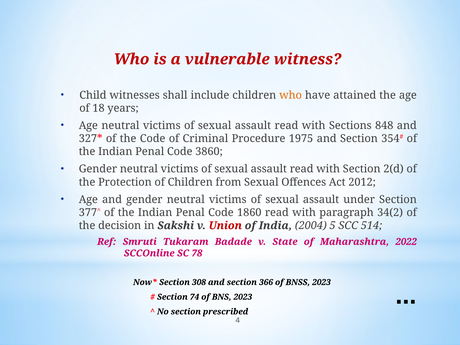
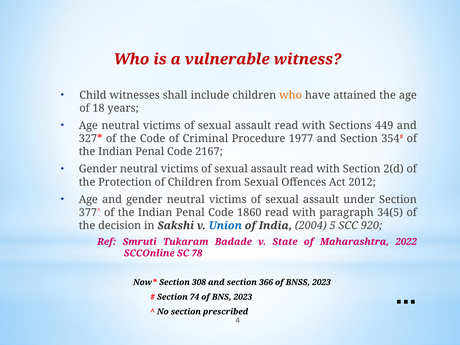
848: 848 -> 449 (384, 126)
1975: 1975 -> 1977 (301, 139)
3860: 3860 -> 2167 (209, 152)
34(2: 34(2 -> 34(5 (390, 213)
Union colour: red -> blue (225, 226)
514: 514 -> 920 (372, 226)
